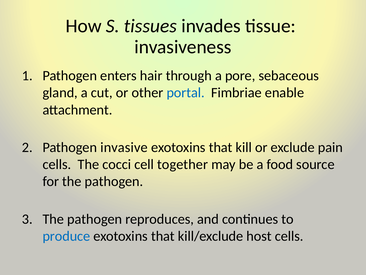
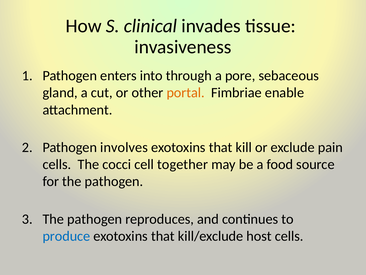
tissues: tissues -> clinical (151, 26)
hair: hair -> into (151, 75)
portal colour: blue -> orange (186, 93)
invasive: invasive -> involves (124, 147)
